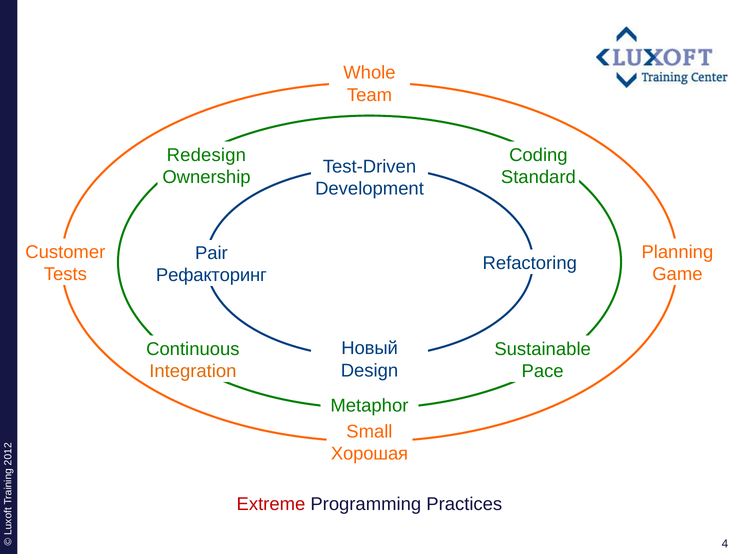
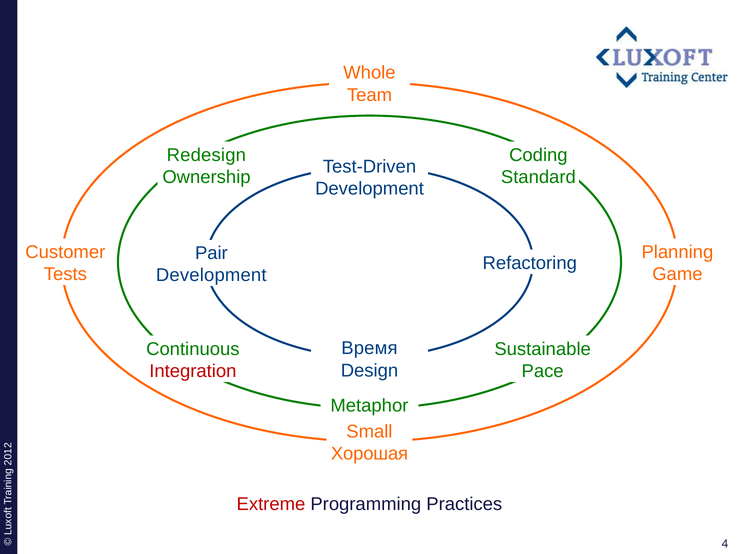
Рефакторинг: Рефакторинг -> Development (211, 275)
Новый: Новый -> Время (369, 348)
Integration colour: orange -> red (193, 371)
